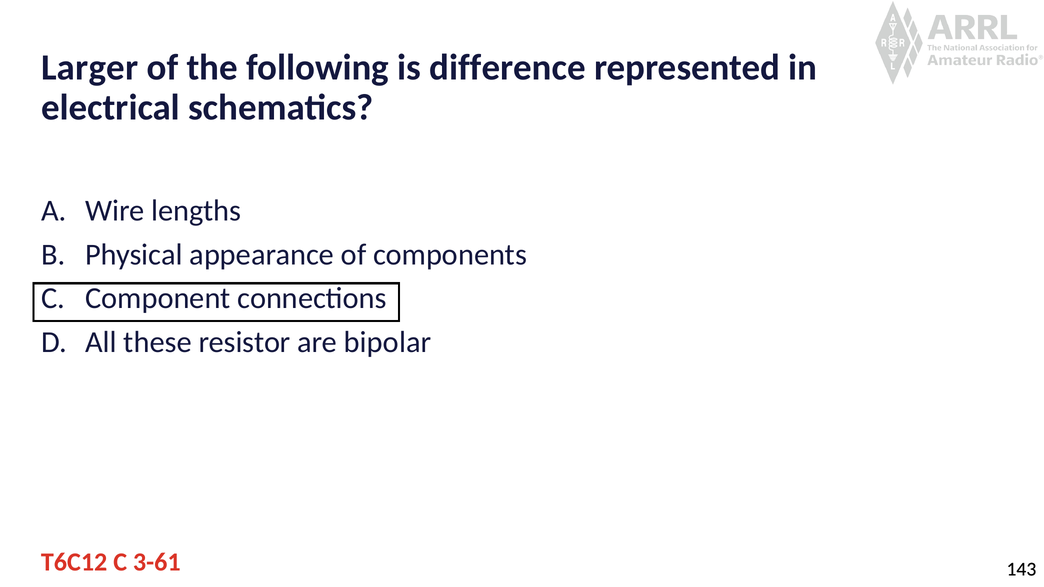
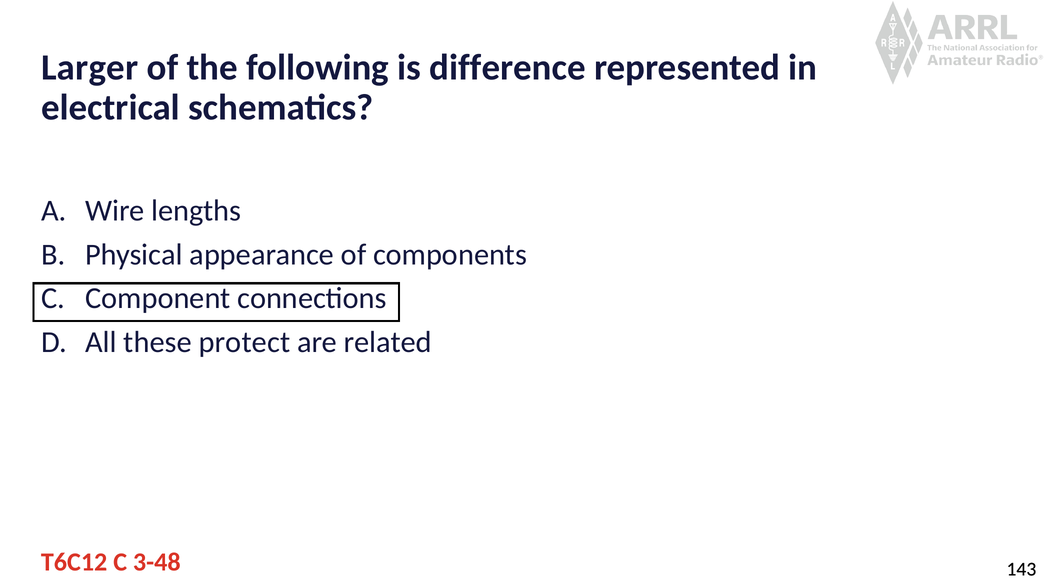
resistor: resistor -> protect (244, 342)
bipolar: bipolar -> related (388, 342)
3-61: 3-61 -> 3-48 (157, 562)
